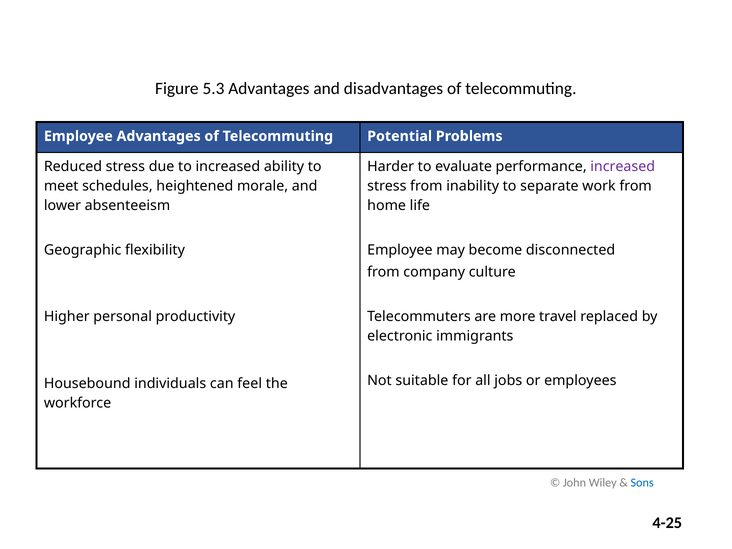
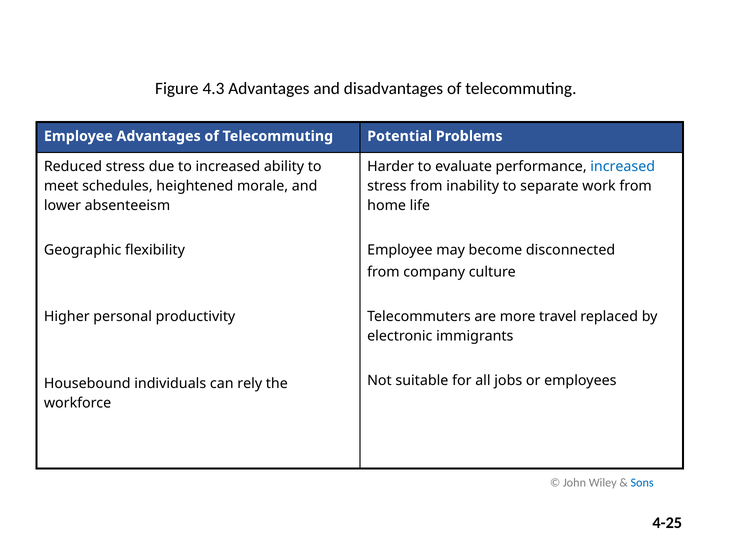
5.3: 5.3 -> 4.3 (213, 88)
increased colour: purple -> blue (623, 167)
feel: feel -> rely (250, 383)
